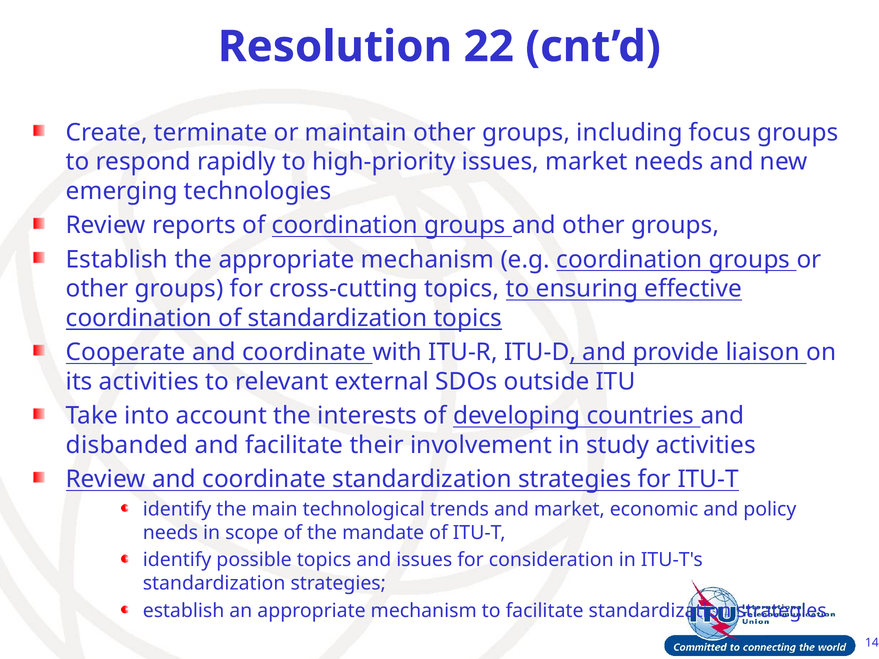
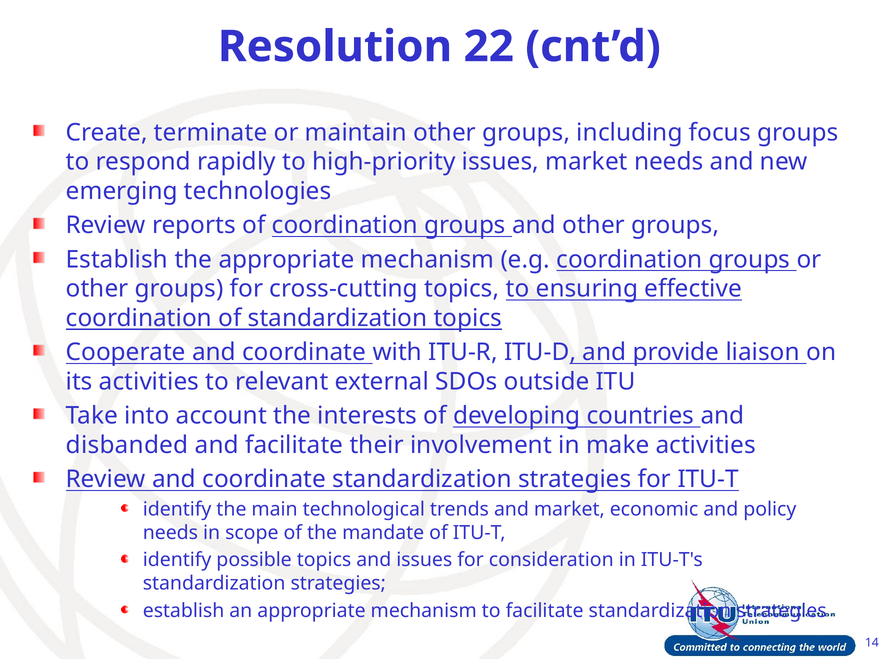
study: study -> make (618, 445)
